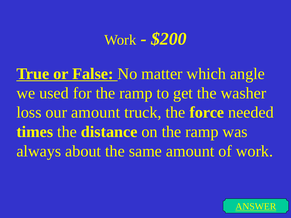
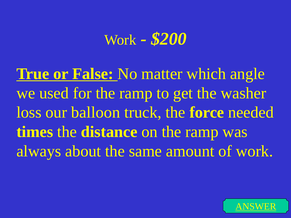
our amount: amount -> balloon (96, 113)
